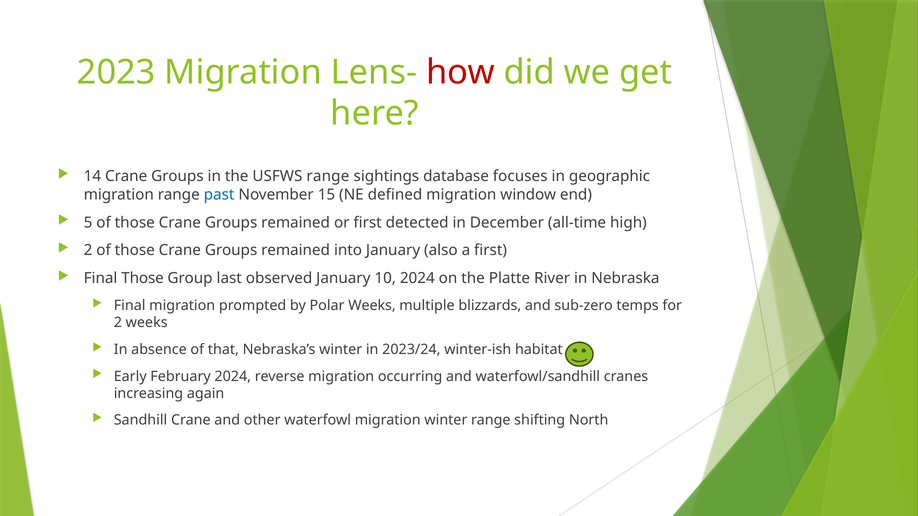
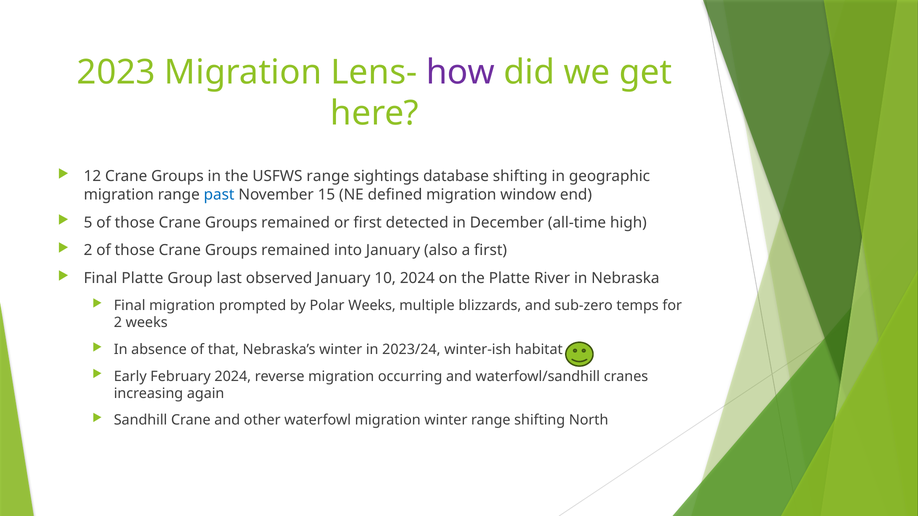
how colour: red -> purple (460, 72)
14: 14 -> 12 (92, 176)
database focuses: focuses -> shifting (520, 176)
Final Those: Those -> Platte (142, 278)
